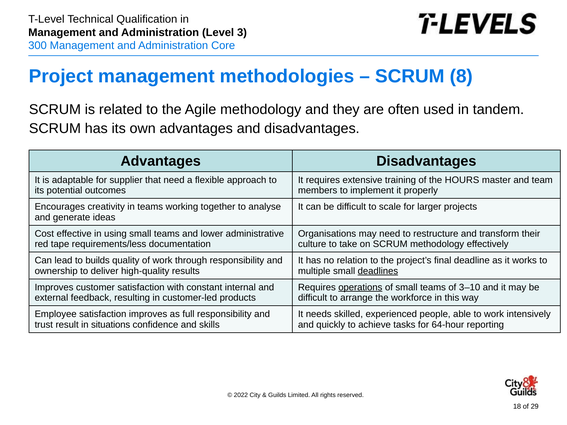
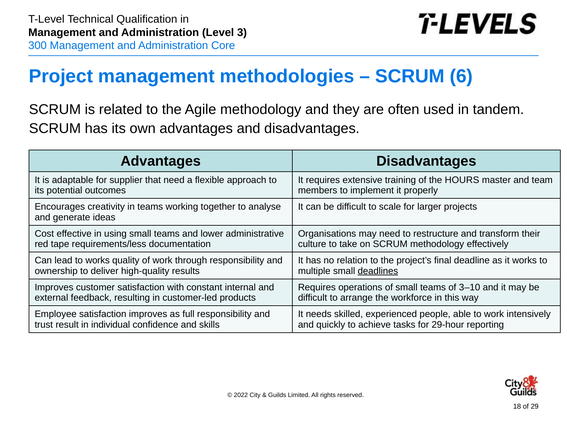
8: 8 -> 6 (461, 76)
to builds: builds -> works (98, 261)
operations underline: present -> none (360, 287)
situations: situations -> individual (111, 325)
64-hour: 64-hour -> 29-hour (448, 325)
